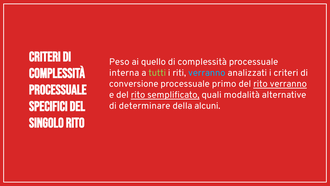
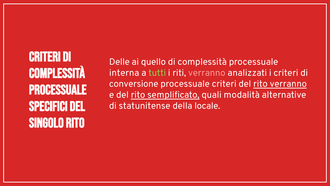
Peso: Peso -> Delle (119, 62)
verranno colour: light blue -> pink (207, 73)
processuale primo: primo -> criteri (224, 84)
determinare: determinare -> statunitense (145, 106)
alcuni: alcuni -> locale (207, 106)
